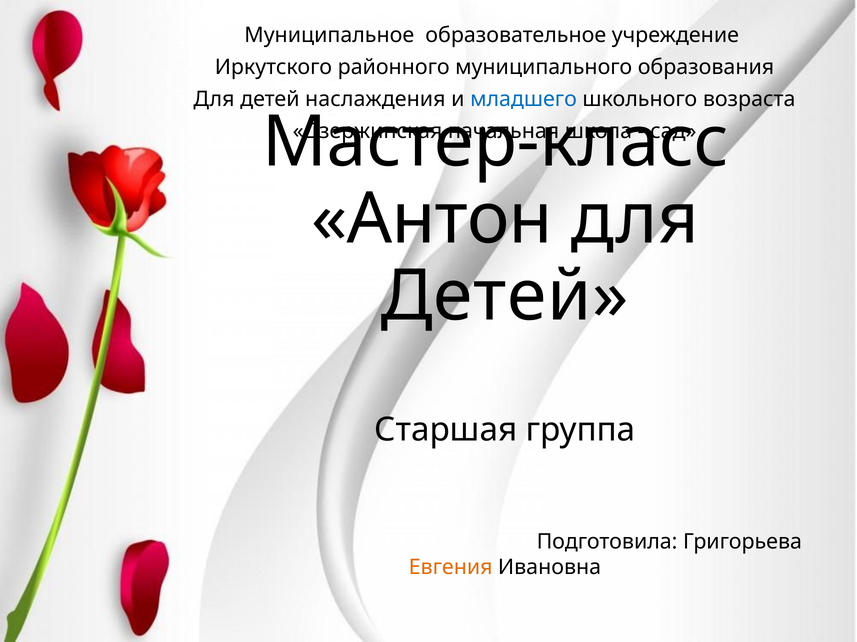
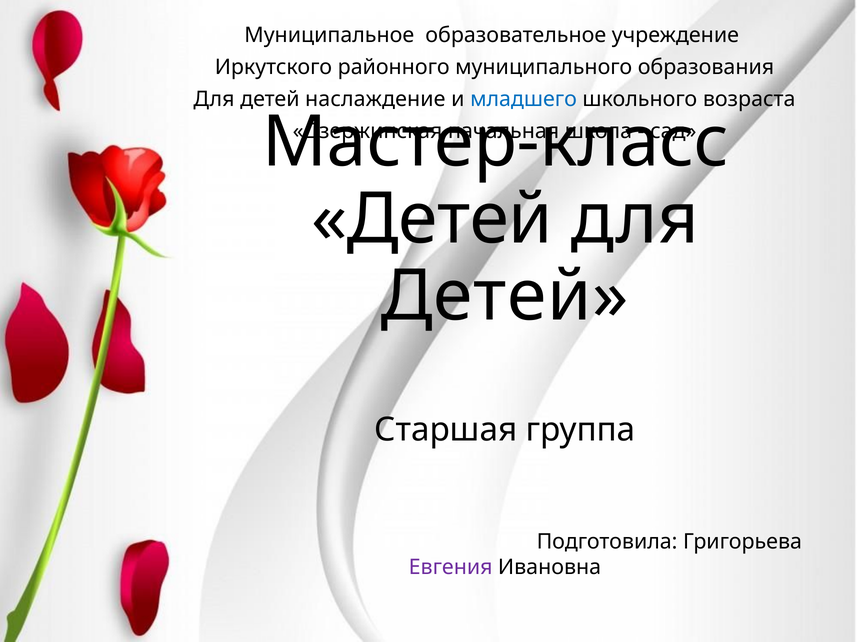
наслаждения: наслаждения -> наслаждение (375, 99)
Антон: Антон -> Детей (432, 219)
Евгения colour: orange -> purple (451, 568)
